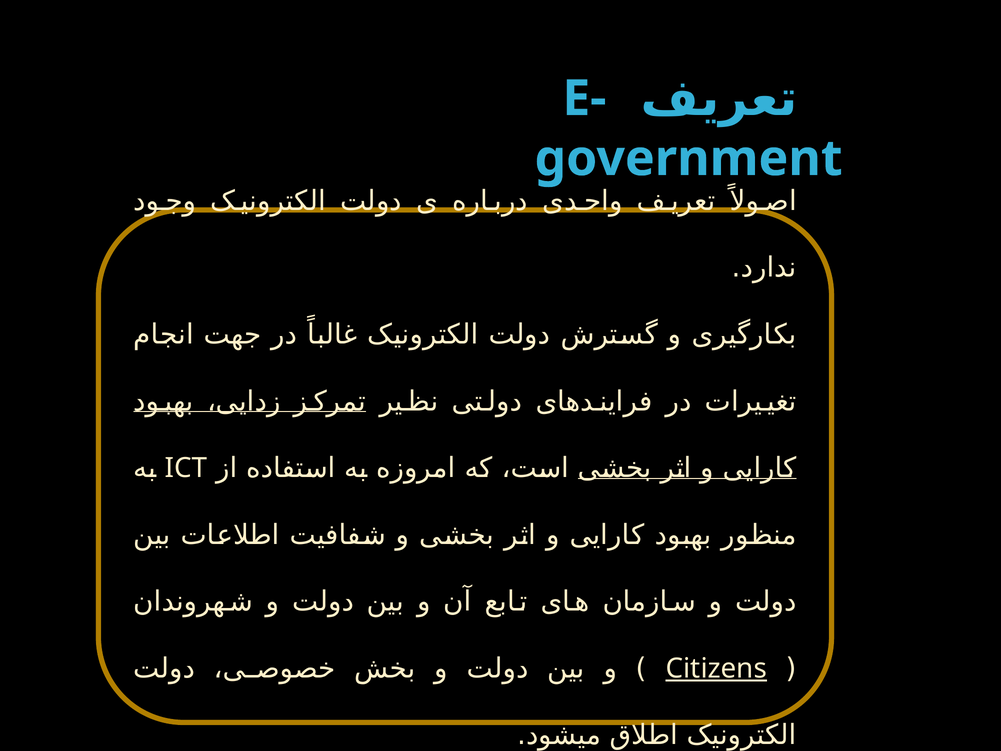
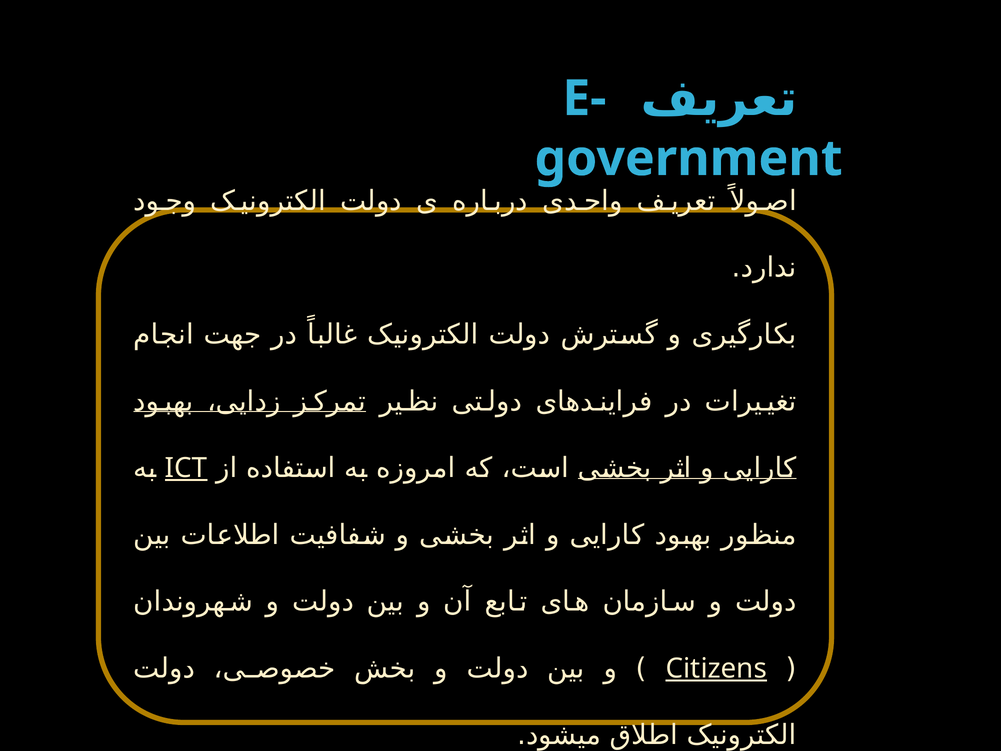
ICT underline: none -> present (186, 468)
